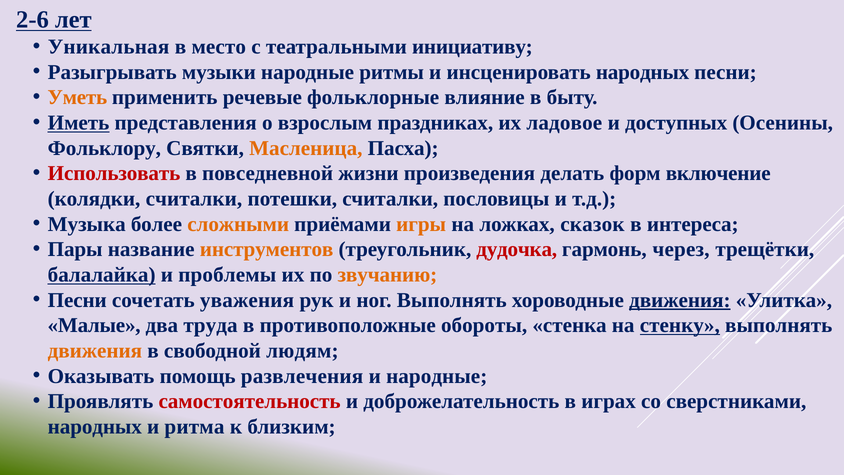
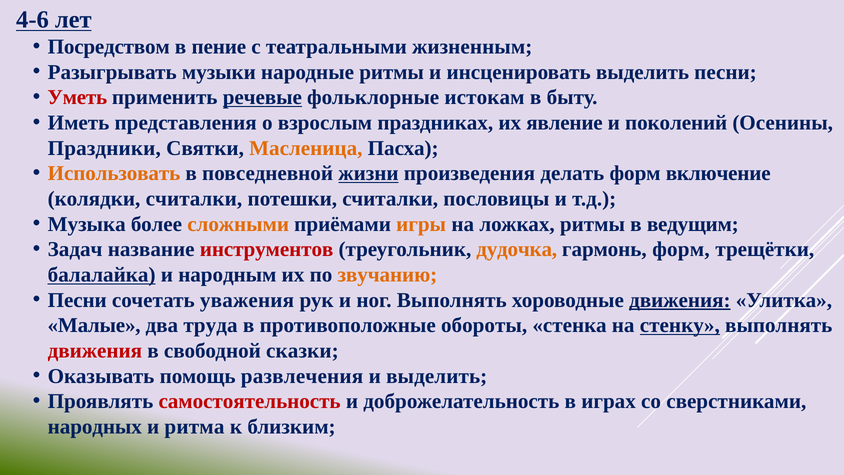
2-6: 2-6 -> 4-6 (32, 20)
Уникальная: Уникальная -> Посредством (109, 47)
место: место -> пение (219, 47)
инициативу: инициативу -> жизненным (472, 47)
инсценировать народных: народных -> выделить (642, 72)
Уметь colour: orange -> red (77, 97)
речевые underline: none -> present (262, 97)
влияние: влияние -> истокам (485, 97)
Иметь underline: present -> none (79, 123)
ладовое: ладовое -> явление (564, 123)
доступных: доступных -> поколений (676, 123)
Фольклору: Фольклору -> Праздники (104, 148)
Использовать colour: red -> orange (114, 173)
жизни underline: none -> present (368, 173)
ложках сказок: сказок -> ритмы (593, 224)
интереса: интереса -> ведущим (693, 224)
Пары: Пары -> Задач (75, 249)
инструментов colour: orange -> red (267, 249)
дудочка colour: red -> orange (517, 249)
гармонь через: через -> форм (681, 249)
проблемы: проблемы -> народным (227, 275)
движения colour: orange -> red (95, 351)
людям: людям -> сказки (302, 351)
и народные: народные -> выделить (437, 376)
